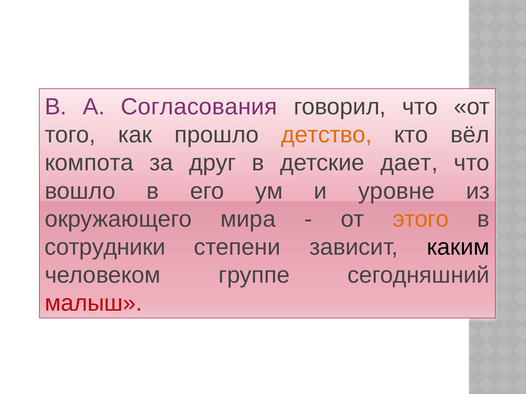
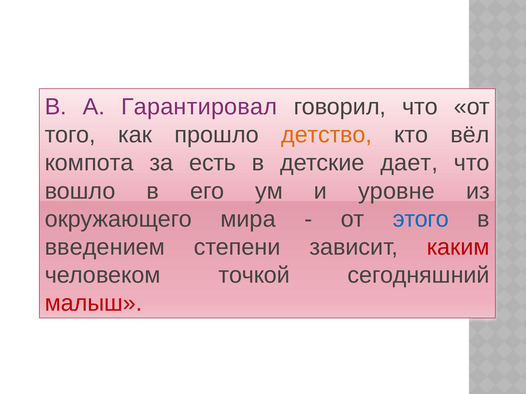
Согласования: Согласования -> Гарантировал (199, 107)
друг: друг -> есть (213, 163)
этого colour: orange -> blue (421, 219)
сотрудники: сотрудники -> введением (105, 247)
каким colour: black -> red (458, 247)
группе: группе -> точкой (254, 275)
